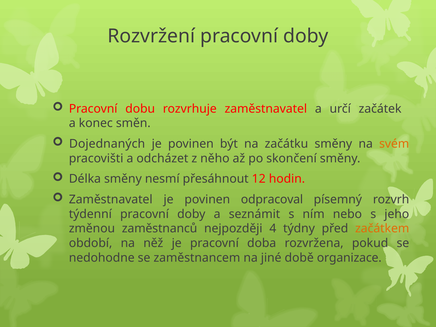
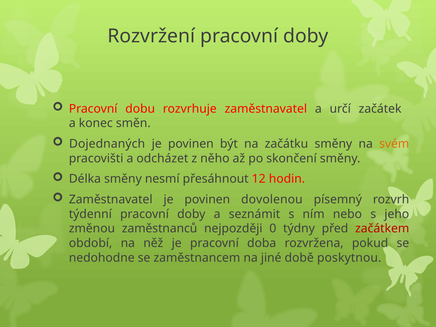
odpracoval: odpracoval -> dovolenou (272, 200)
4: 4 -> 0 (273, 229)
začátkem colour: orange -> red (382, 229)
organizace: organizace -> poskytnou (349, 258)
